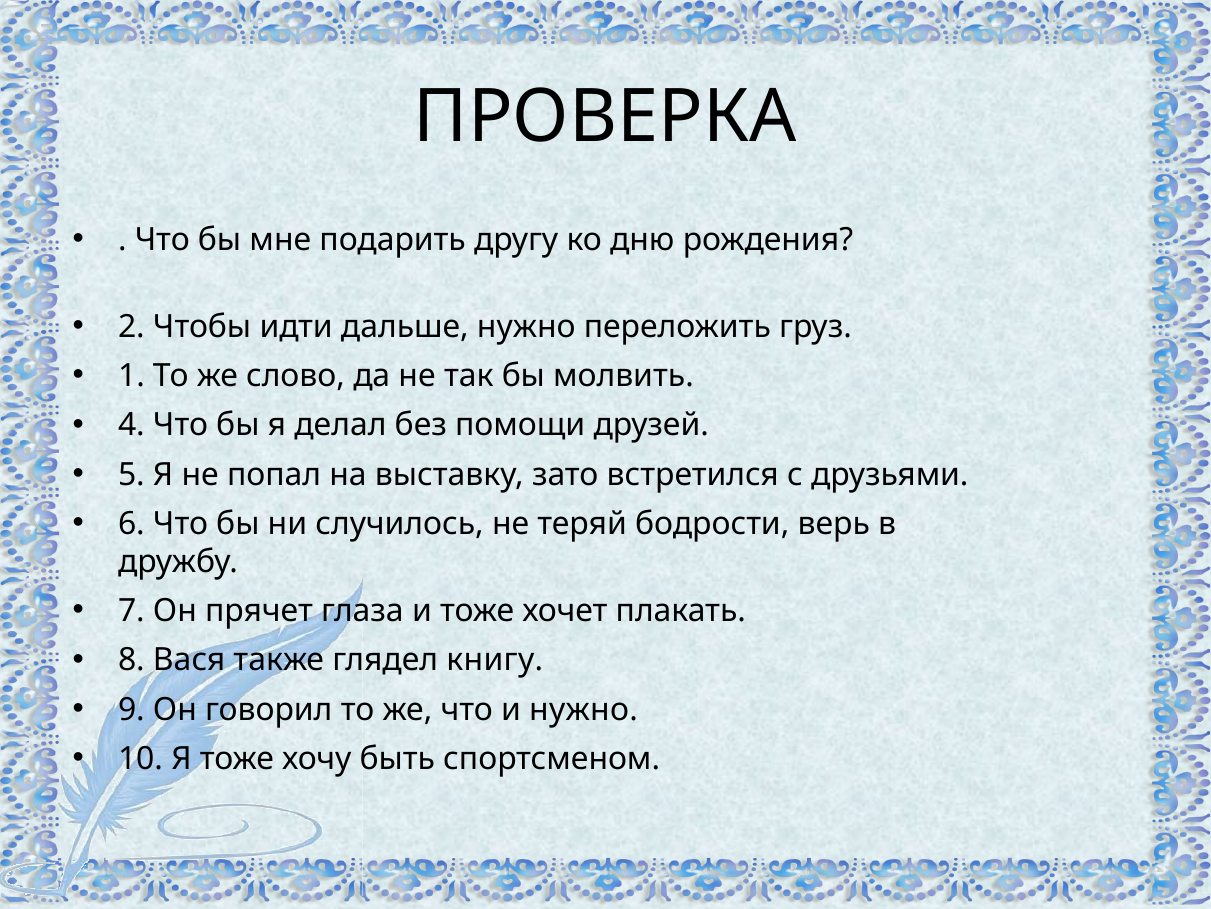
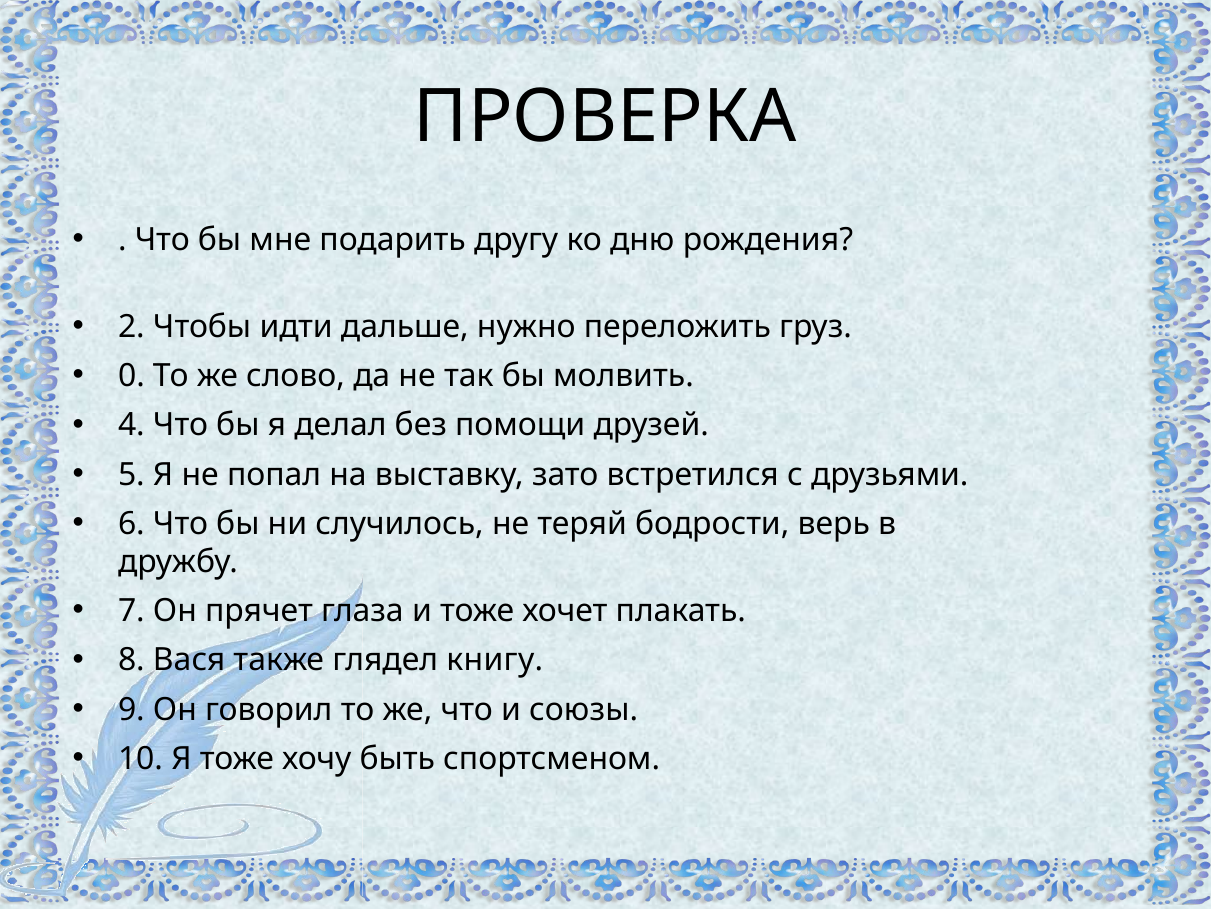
1: 1 -> 0 (131, 376)
и нужно: нужно -> союзы (584, 709)
